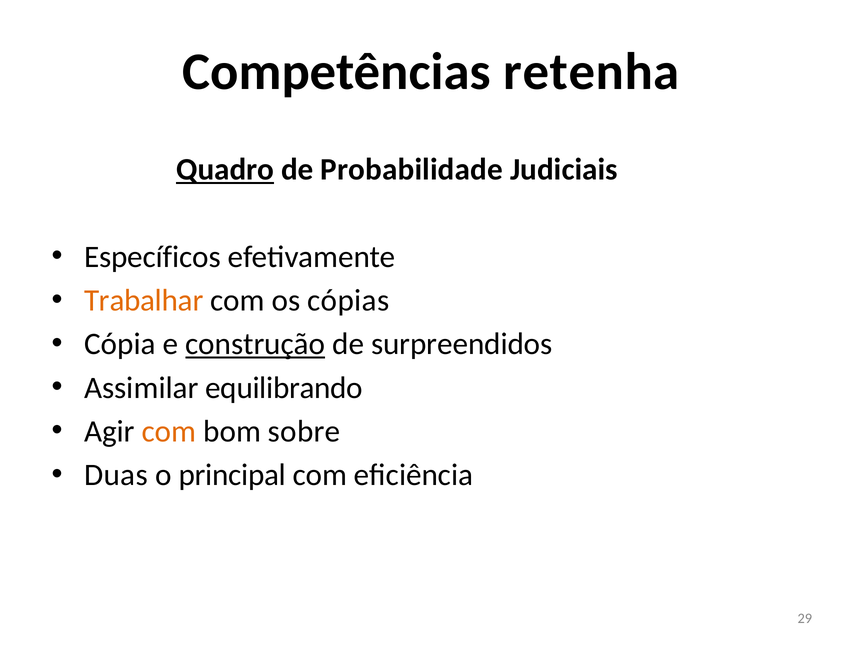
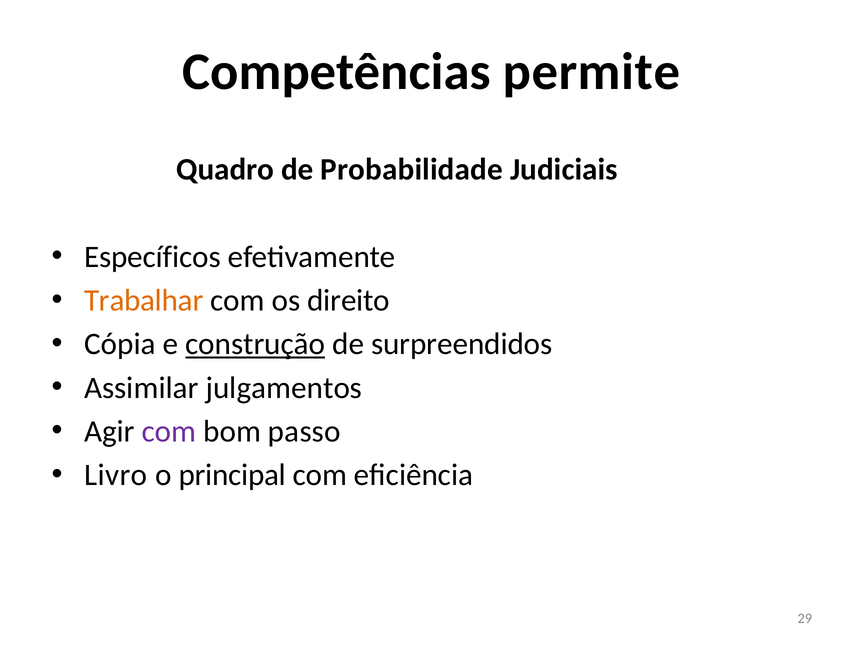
retenha: retenha -> permite (591, 72)
Quadro underline: present -> none (225, 170)
cópias: cópias -> direito (349, 300)
equilibrando: equilibrando -> julgamentos (284, 388)
com colour: orange -> purple (169, 431)
sobre: sobre -> passo (304, 431)
Duas: Duas -> Livro (116, 475)
